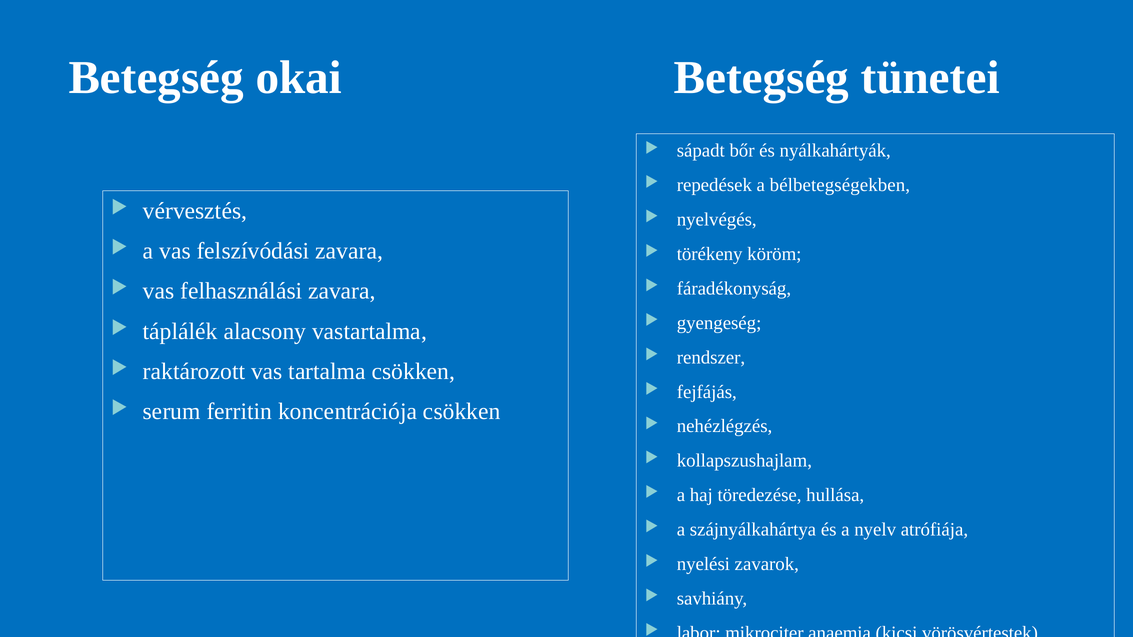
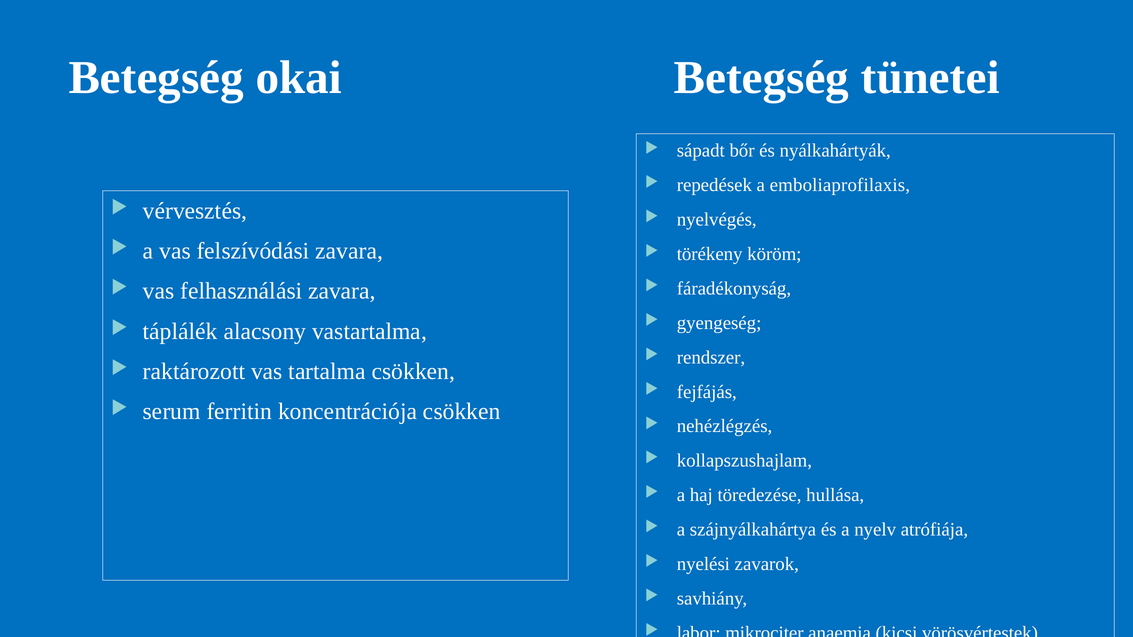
bélbetegségekben: bélbetegségekben -> emboliaprofilaxis (840, 185)
